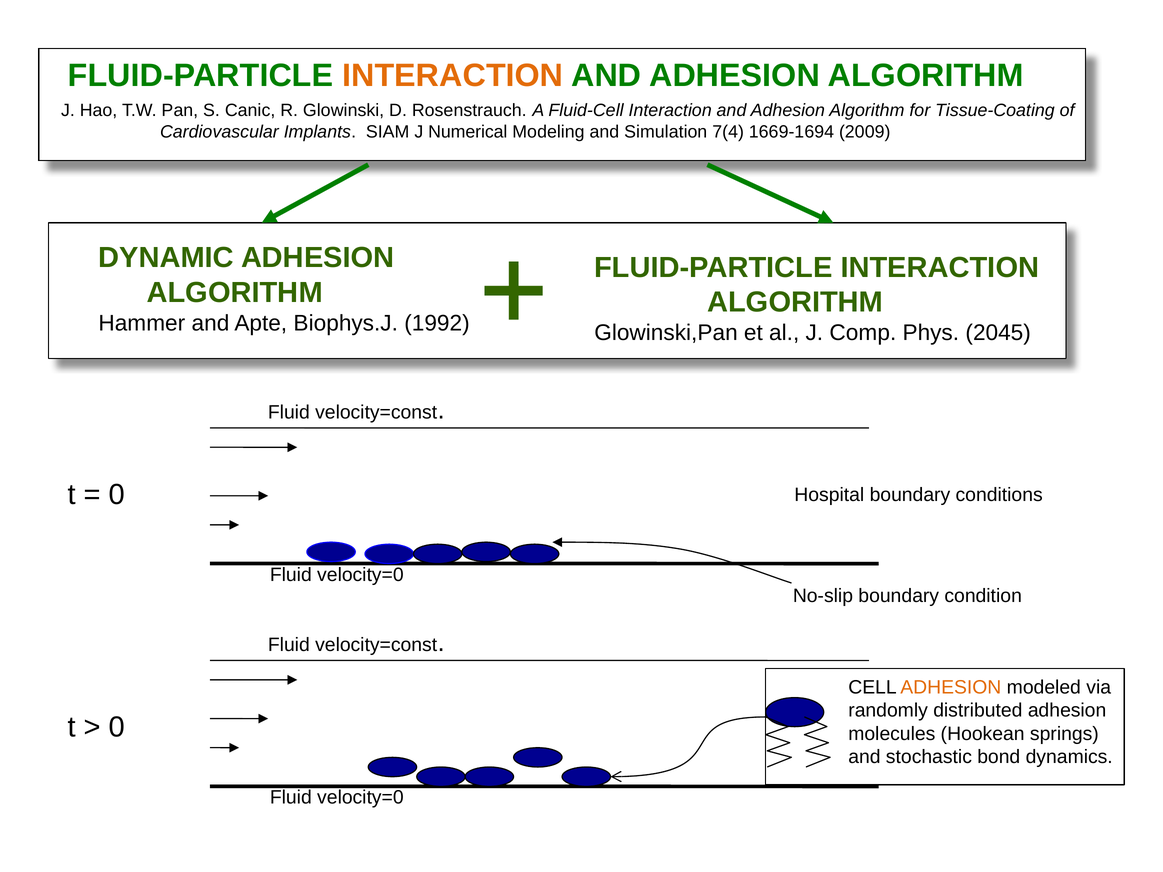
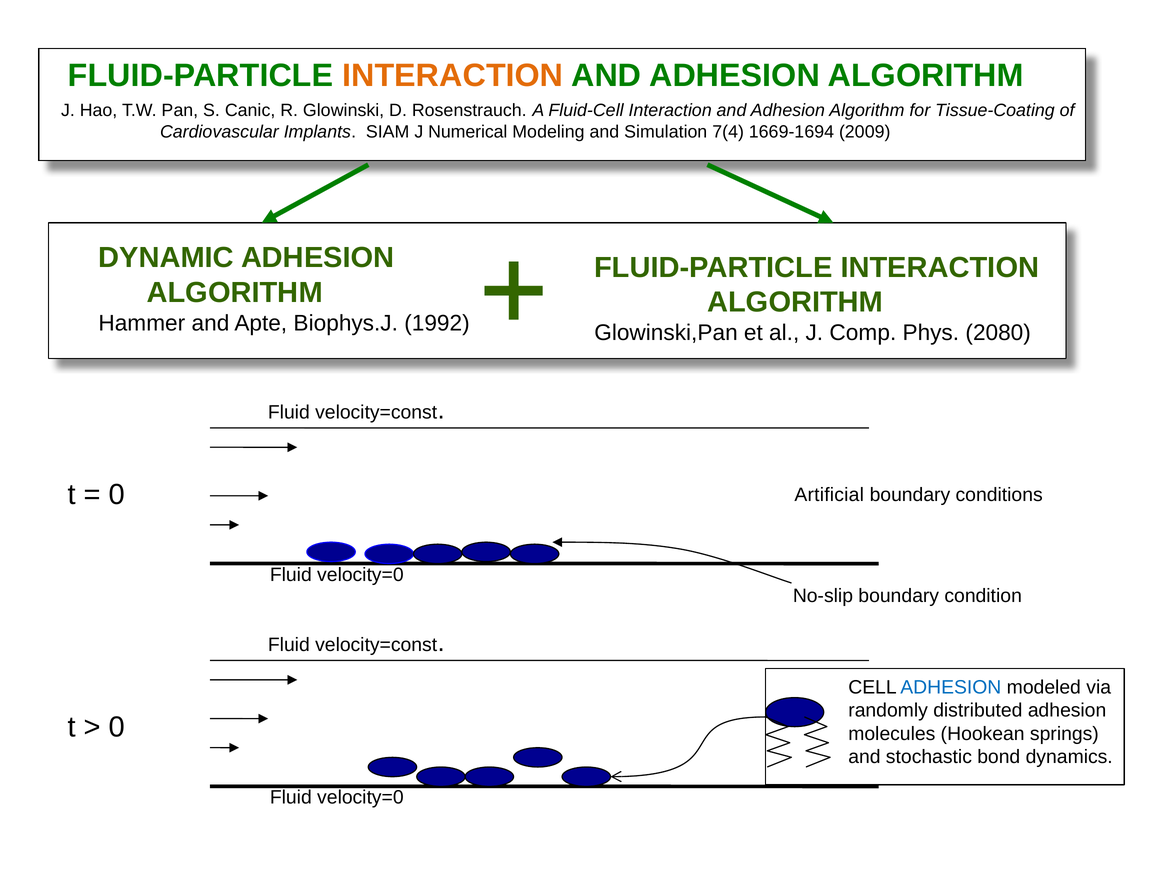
2045: 2045 -> 2080 (998, 333)
Hospital: Hospital -> Artificial (829, 495)
ADHESION colour: orange -> blue (951, 687)
